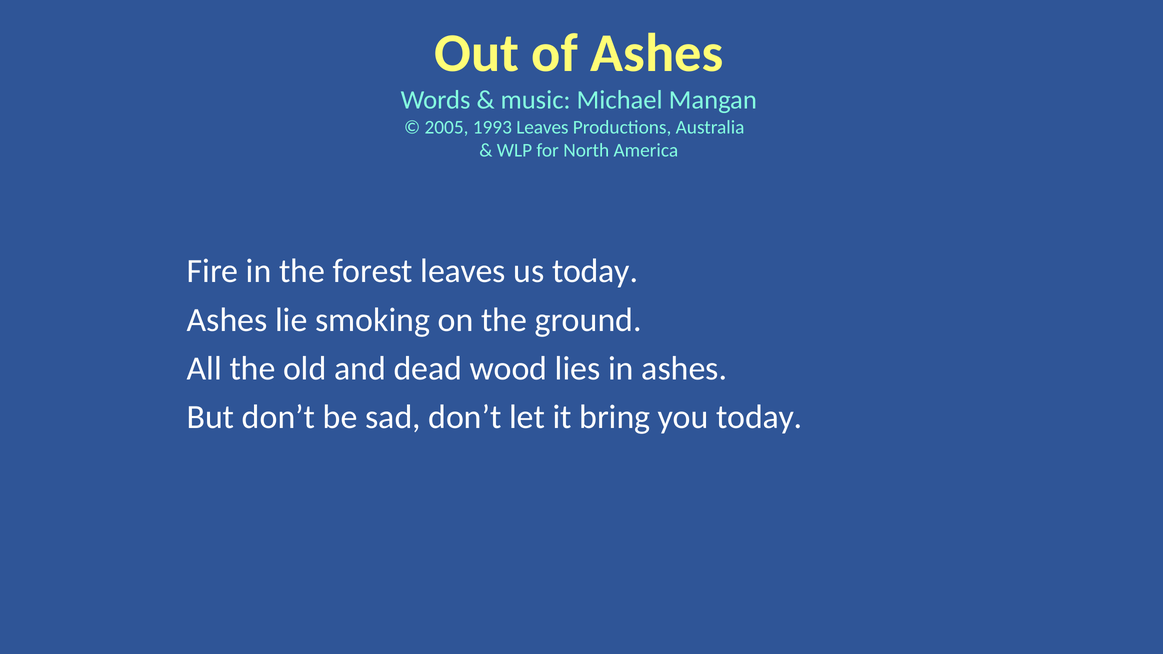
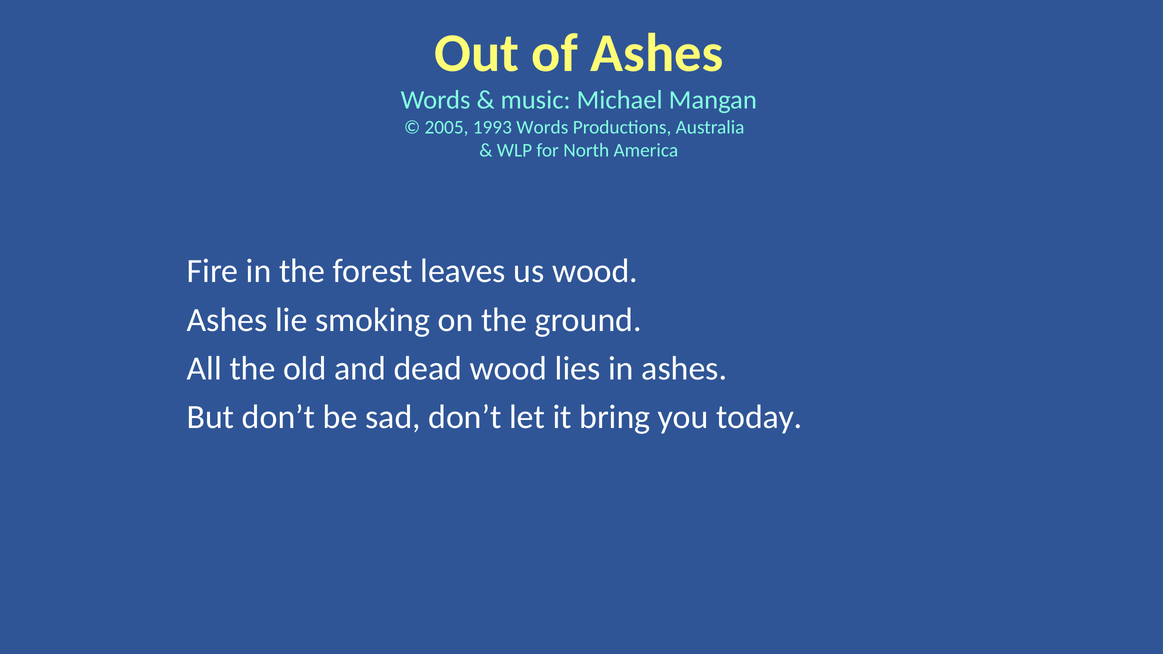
1993 Leaves: Leaves -> Words (542, 127)
us today: today -> wood (595, 271)
